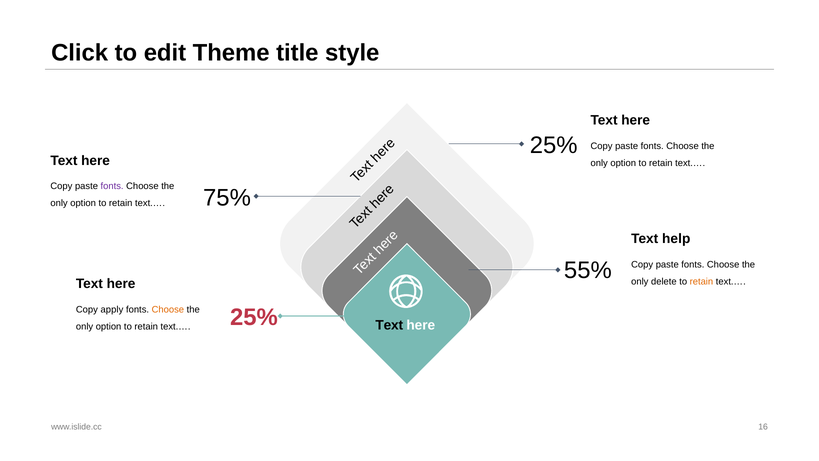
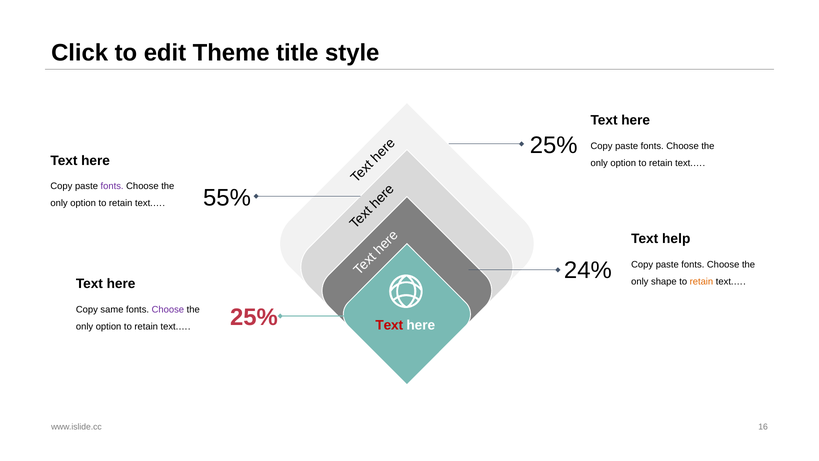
75%: 75% -> 55% (227, 198)
55%: 55% -> 24% (588, 270)
delete: delete -> shape (664, 281)
apply: apply -> same (112, 309)
Choose colour: orange -> purple (168, 309)
Text colour: black -> red (389, 325)
